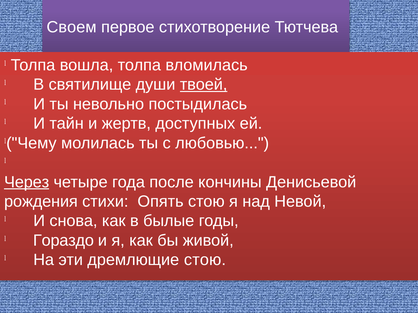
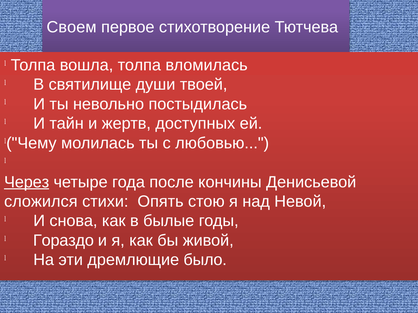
твоей underline: present -> none (204, 85)
рождения: рождения -> сложился (41, 202)
дремлющие стою: стою -> было (205, 260)
